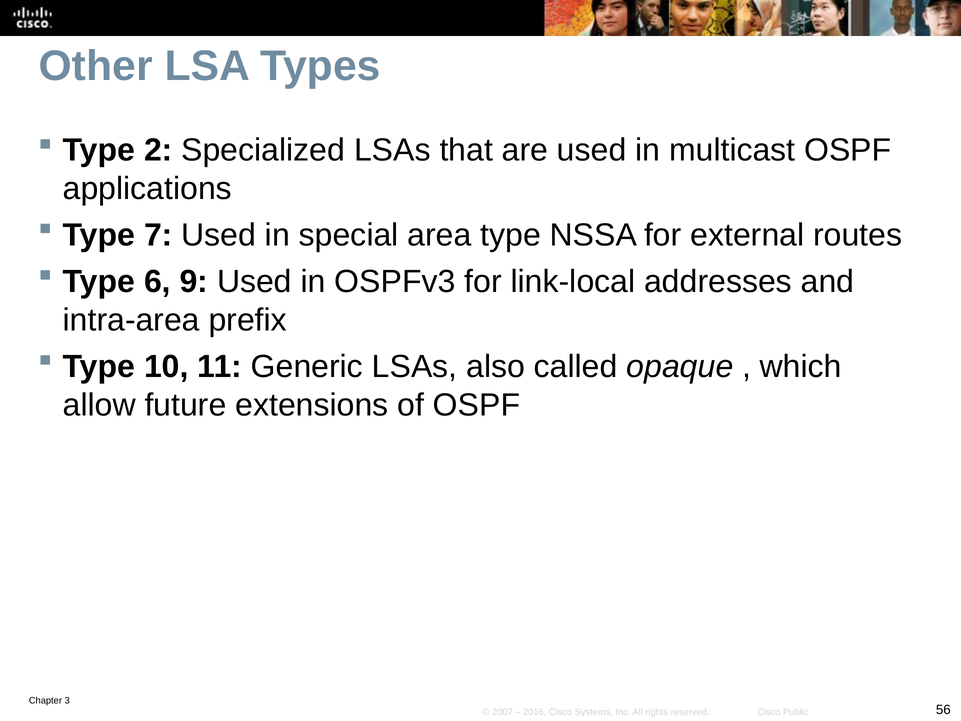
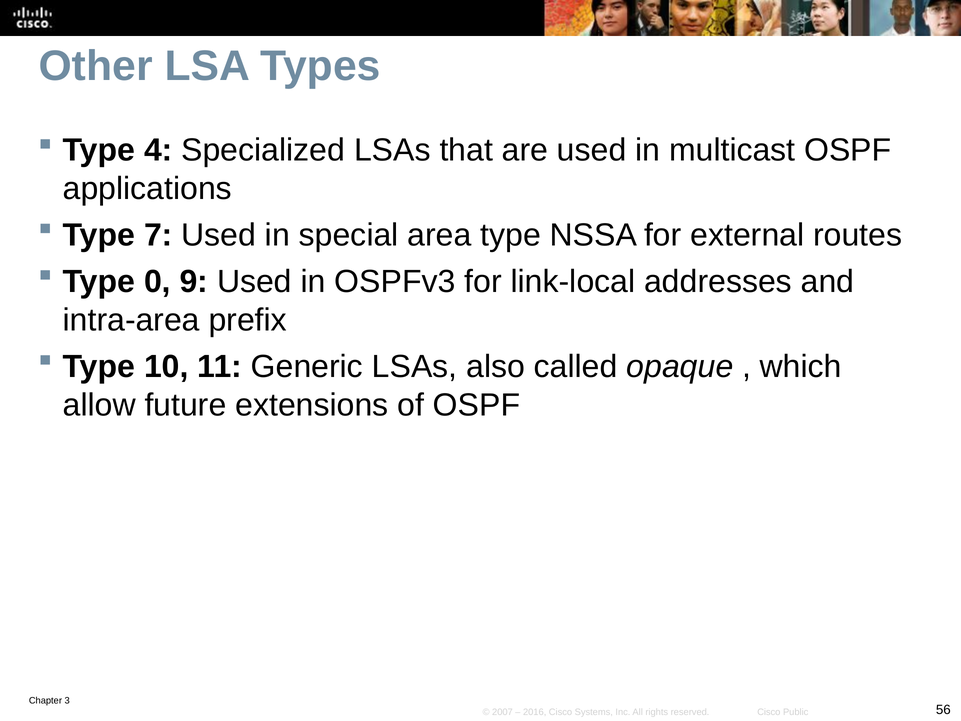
2: 2 -> 4 (158, 150)
6: 6 -> 0 (157, 282)
